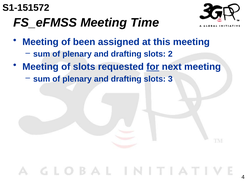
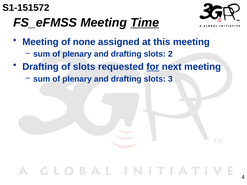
Time underline: none -> present (145, 23)
been: been -> none (84, 42)
Meeting: Meeting -> Drafting (41, 67)
